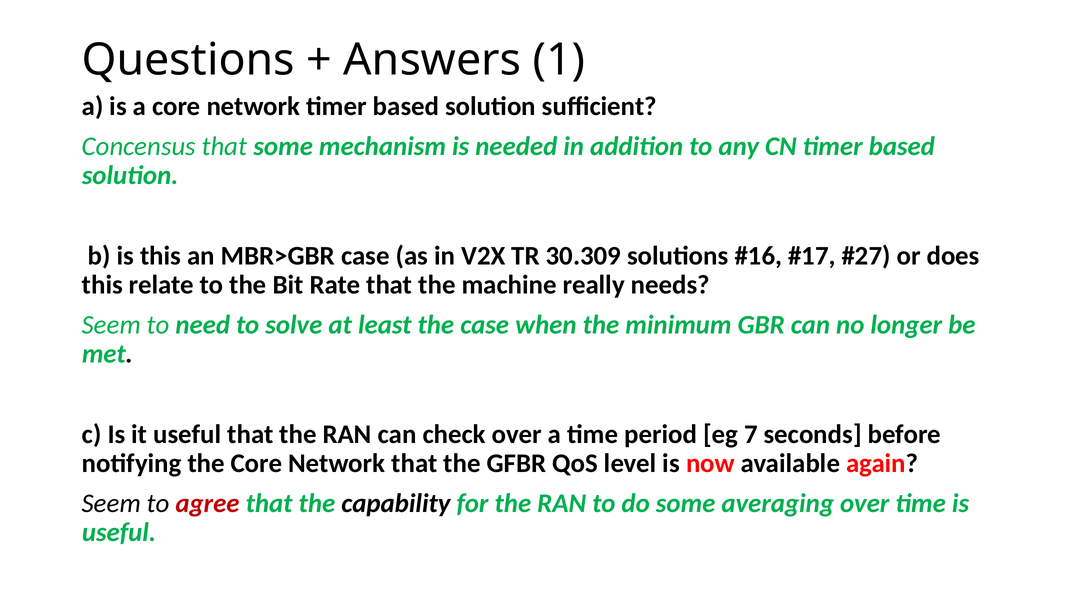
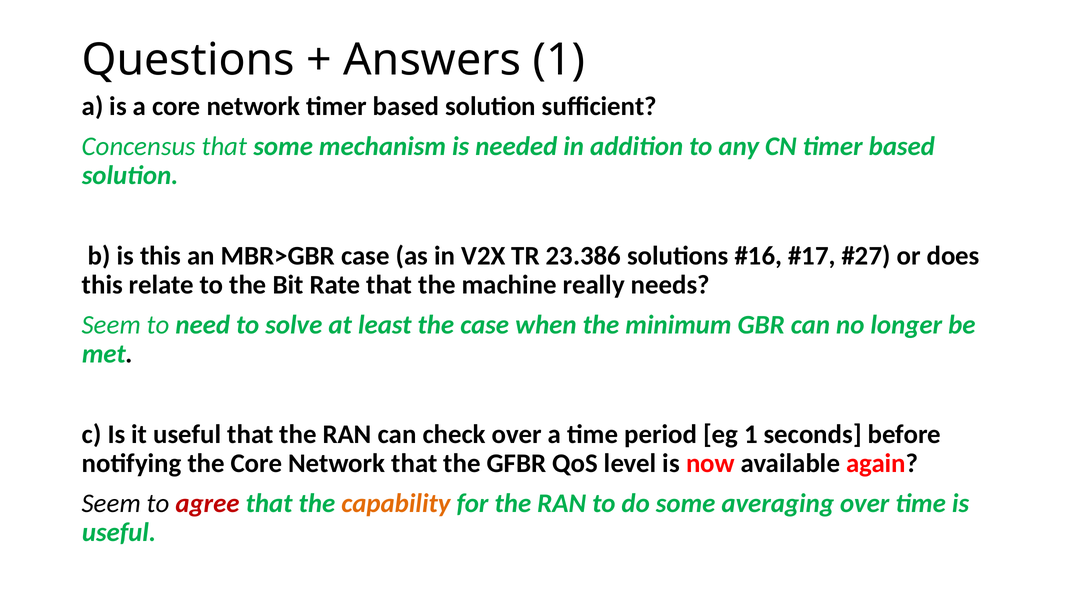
30.309: 30.309 -> 23.386 (583, 256)
eg 7: 7 -> 1 (751, 434)
capability colour: black -> orange (396, 503)
